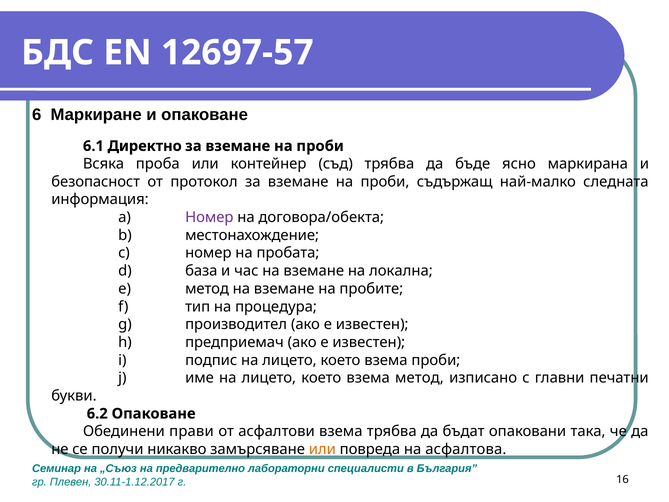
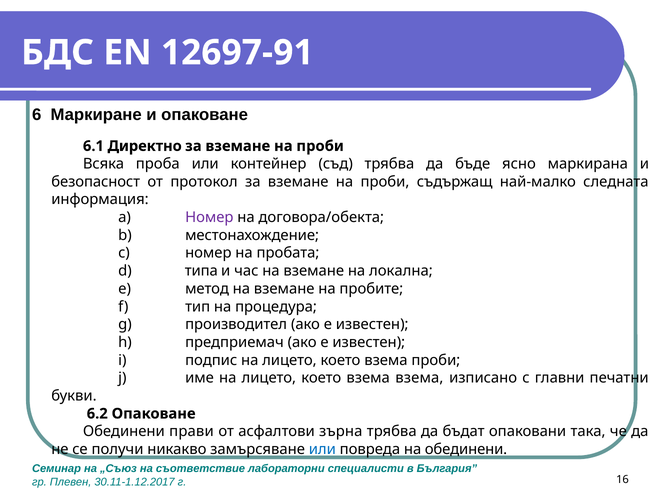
12697-57: 12697-57 -> 12697-91 (237, 53)
база: база -> типа (201, 271)
взема метод: метод -> взема (419, 378)
асфалтови взема: взема -> зърна (341, 431)
или colour: orange -> blue (322, 449)
на асфалтова: асфалтова -> обединени (466, 449)
предварително: предварително -> съответствие (200, 468)
